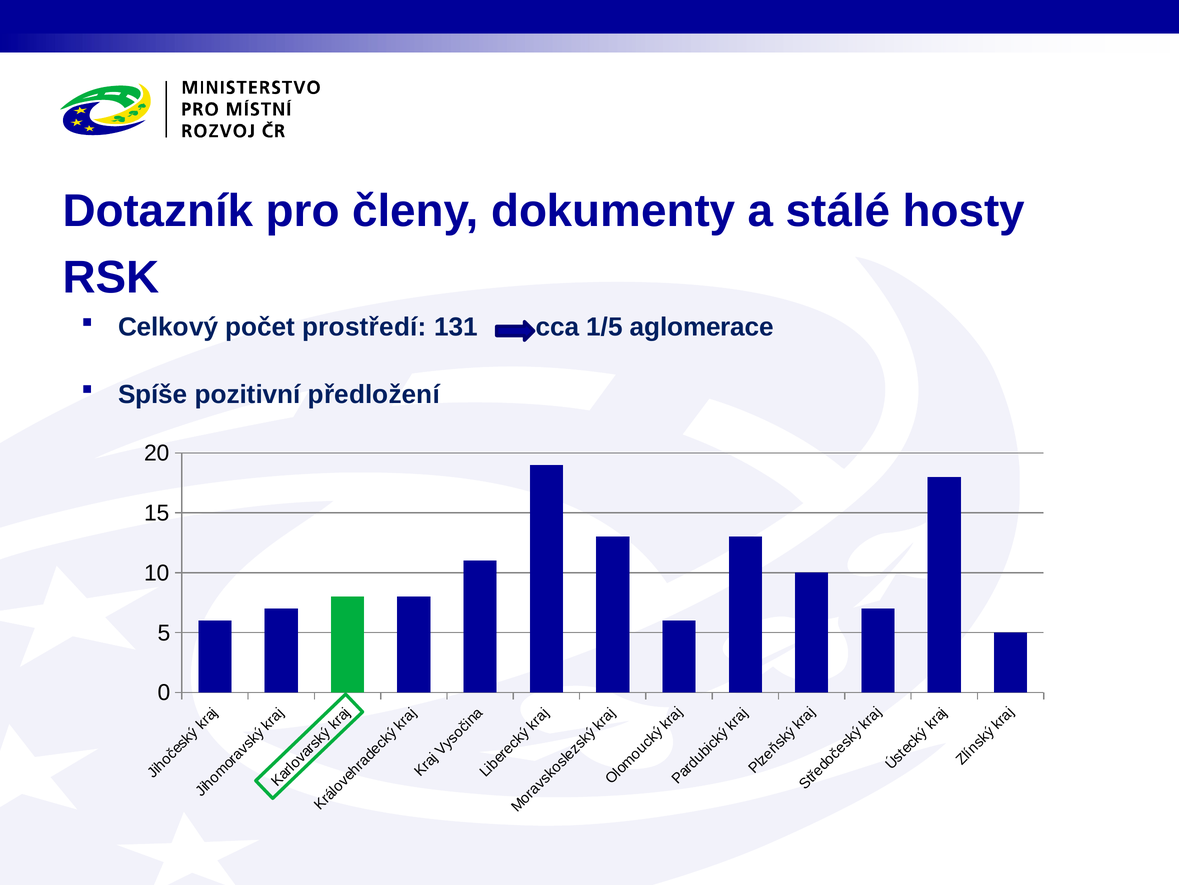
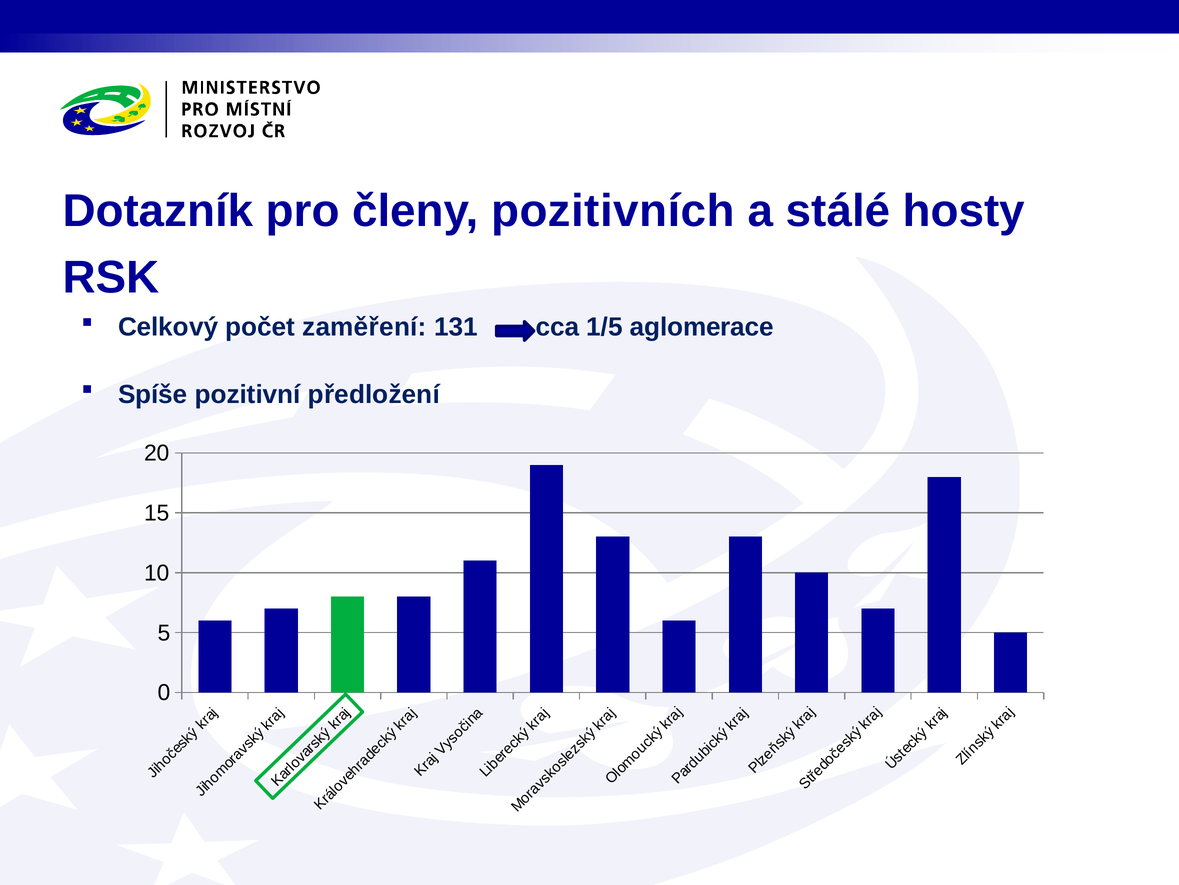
dokumenty: dokumenty -> pozitivních (613, 211)
prostředí: prostředí -> zaměření (364, 327)
